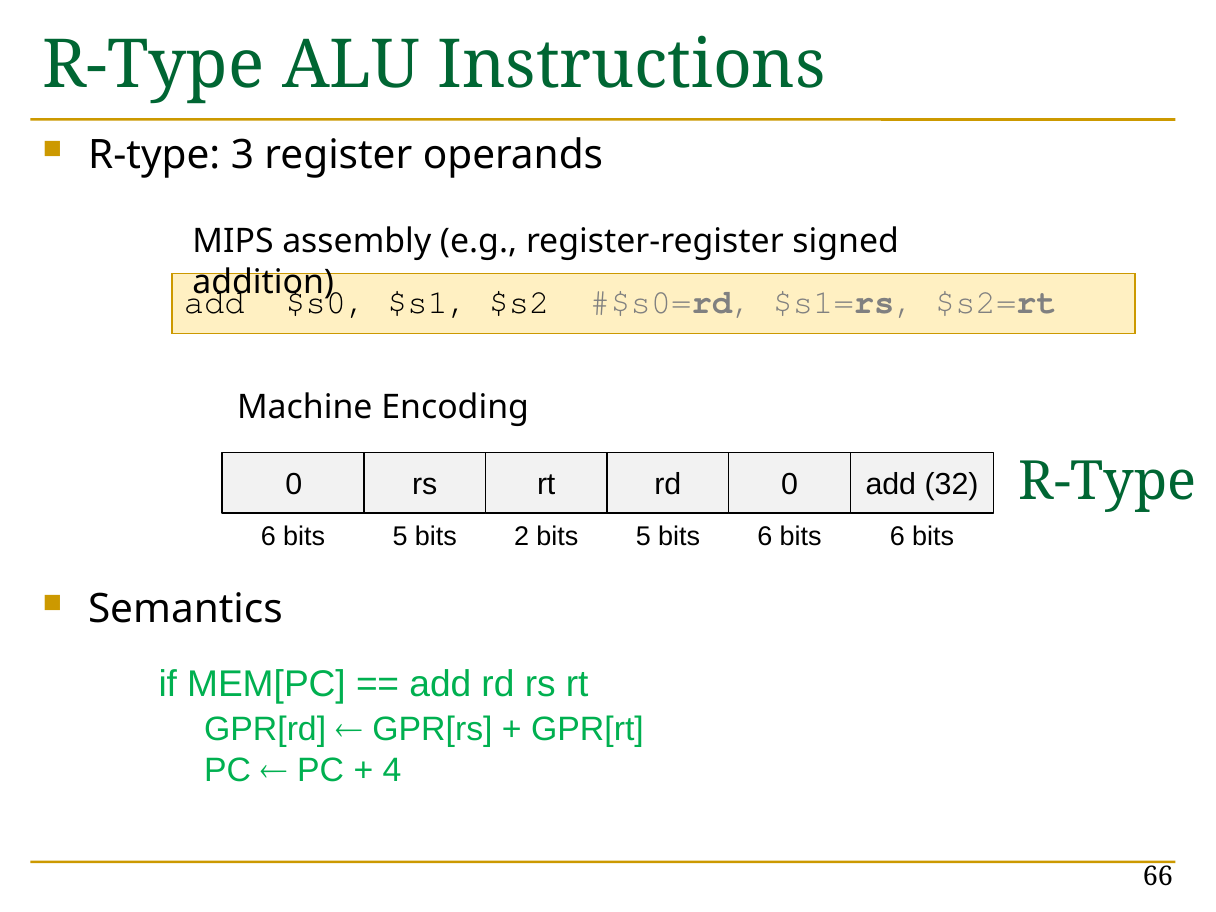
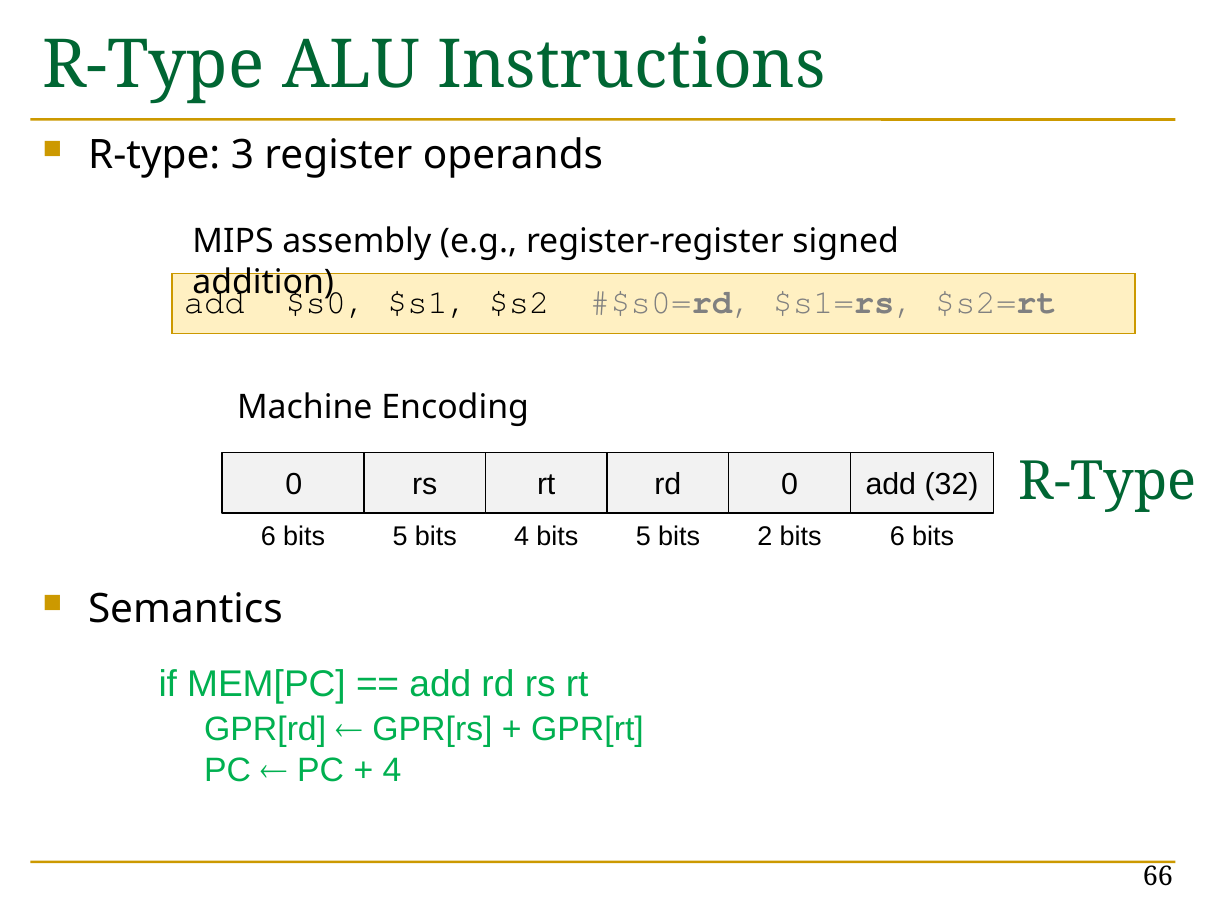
bits 2: 2 -> 4 (522, 537)
5 bits 6: 6 -> 2 (765, 537)
